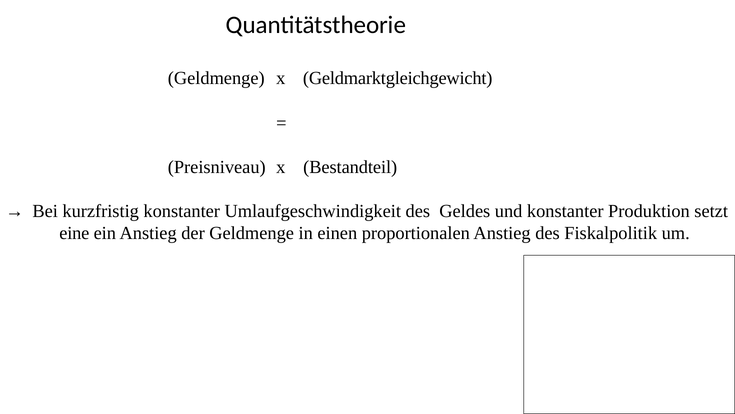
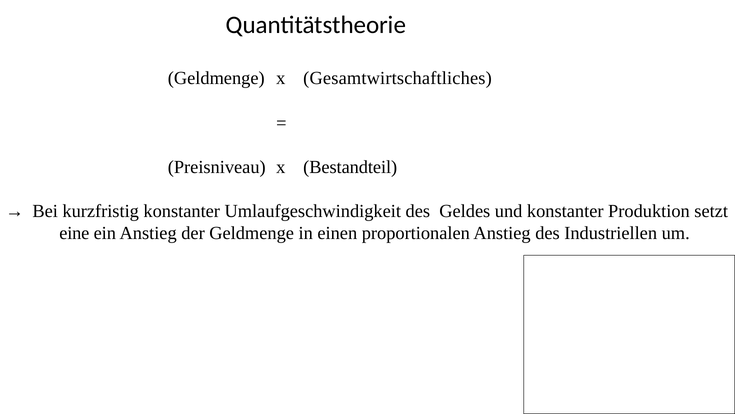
Geldmarktgleichgewicht: Geldmarktgleichgewicht -> Gesamtwirtschaftliches (398, 78)
Fiskalpolitik: Fiskalpolitik -> Industriellen (611, 233)
